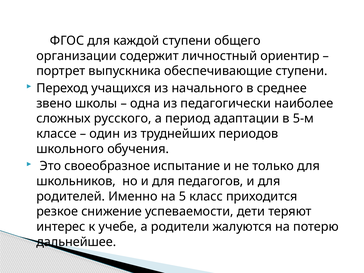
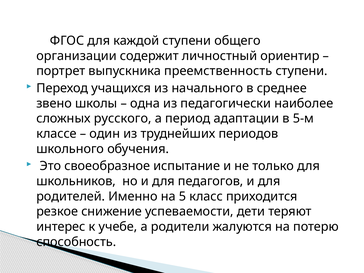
обеспечивающие: обеспечивающие -> преемственность (218, 71)
дальнейшее: дальнейшее -> способность (76, 242)
